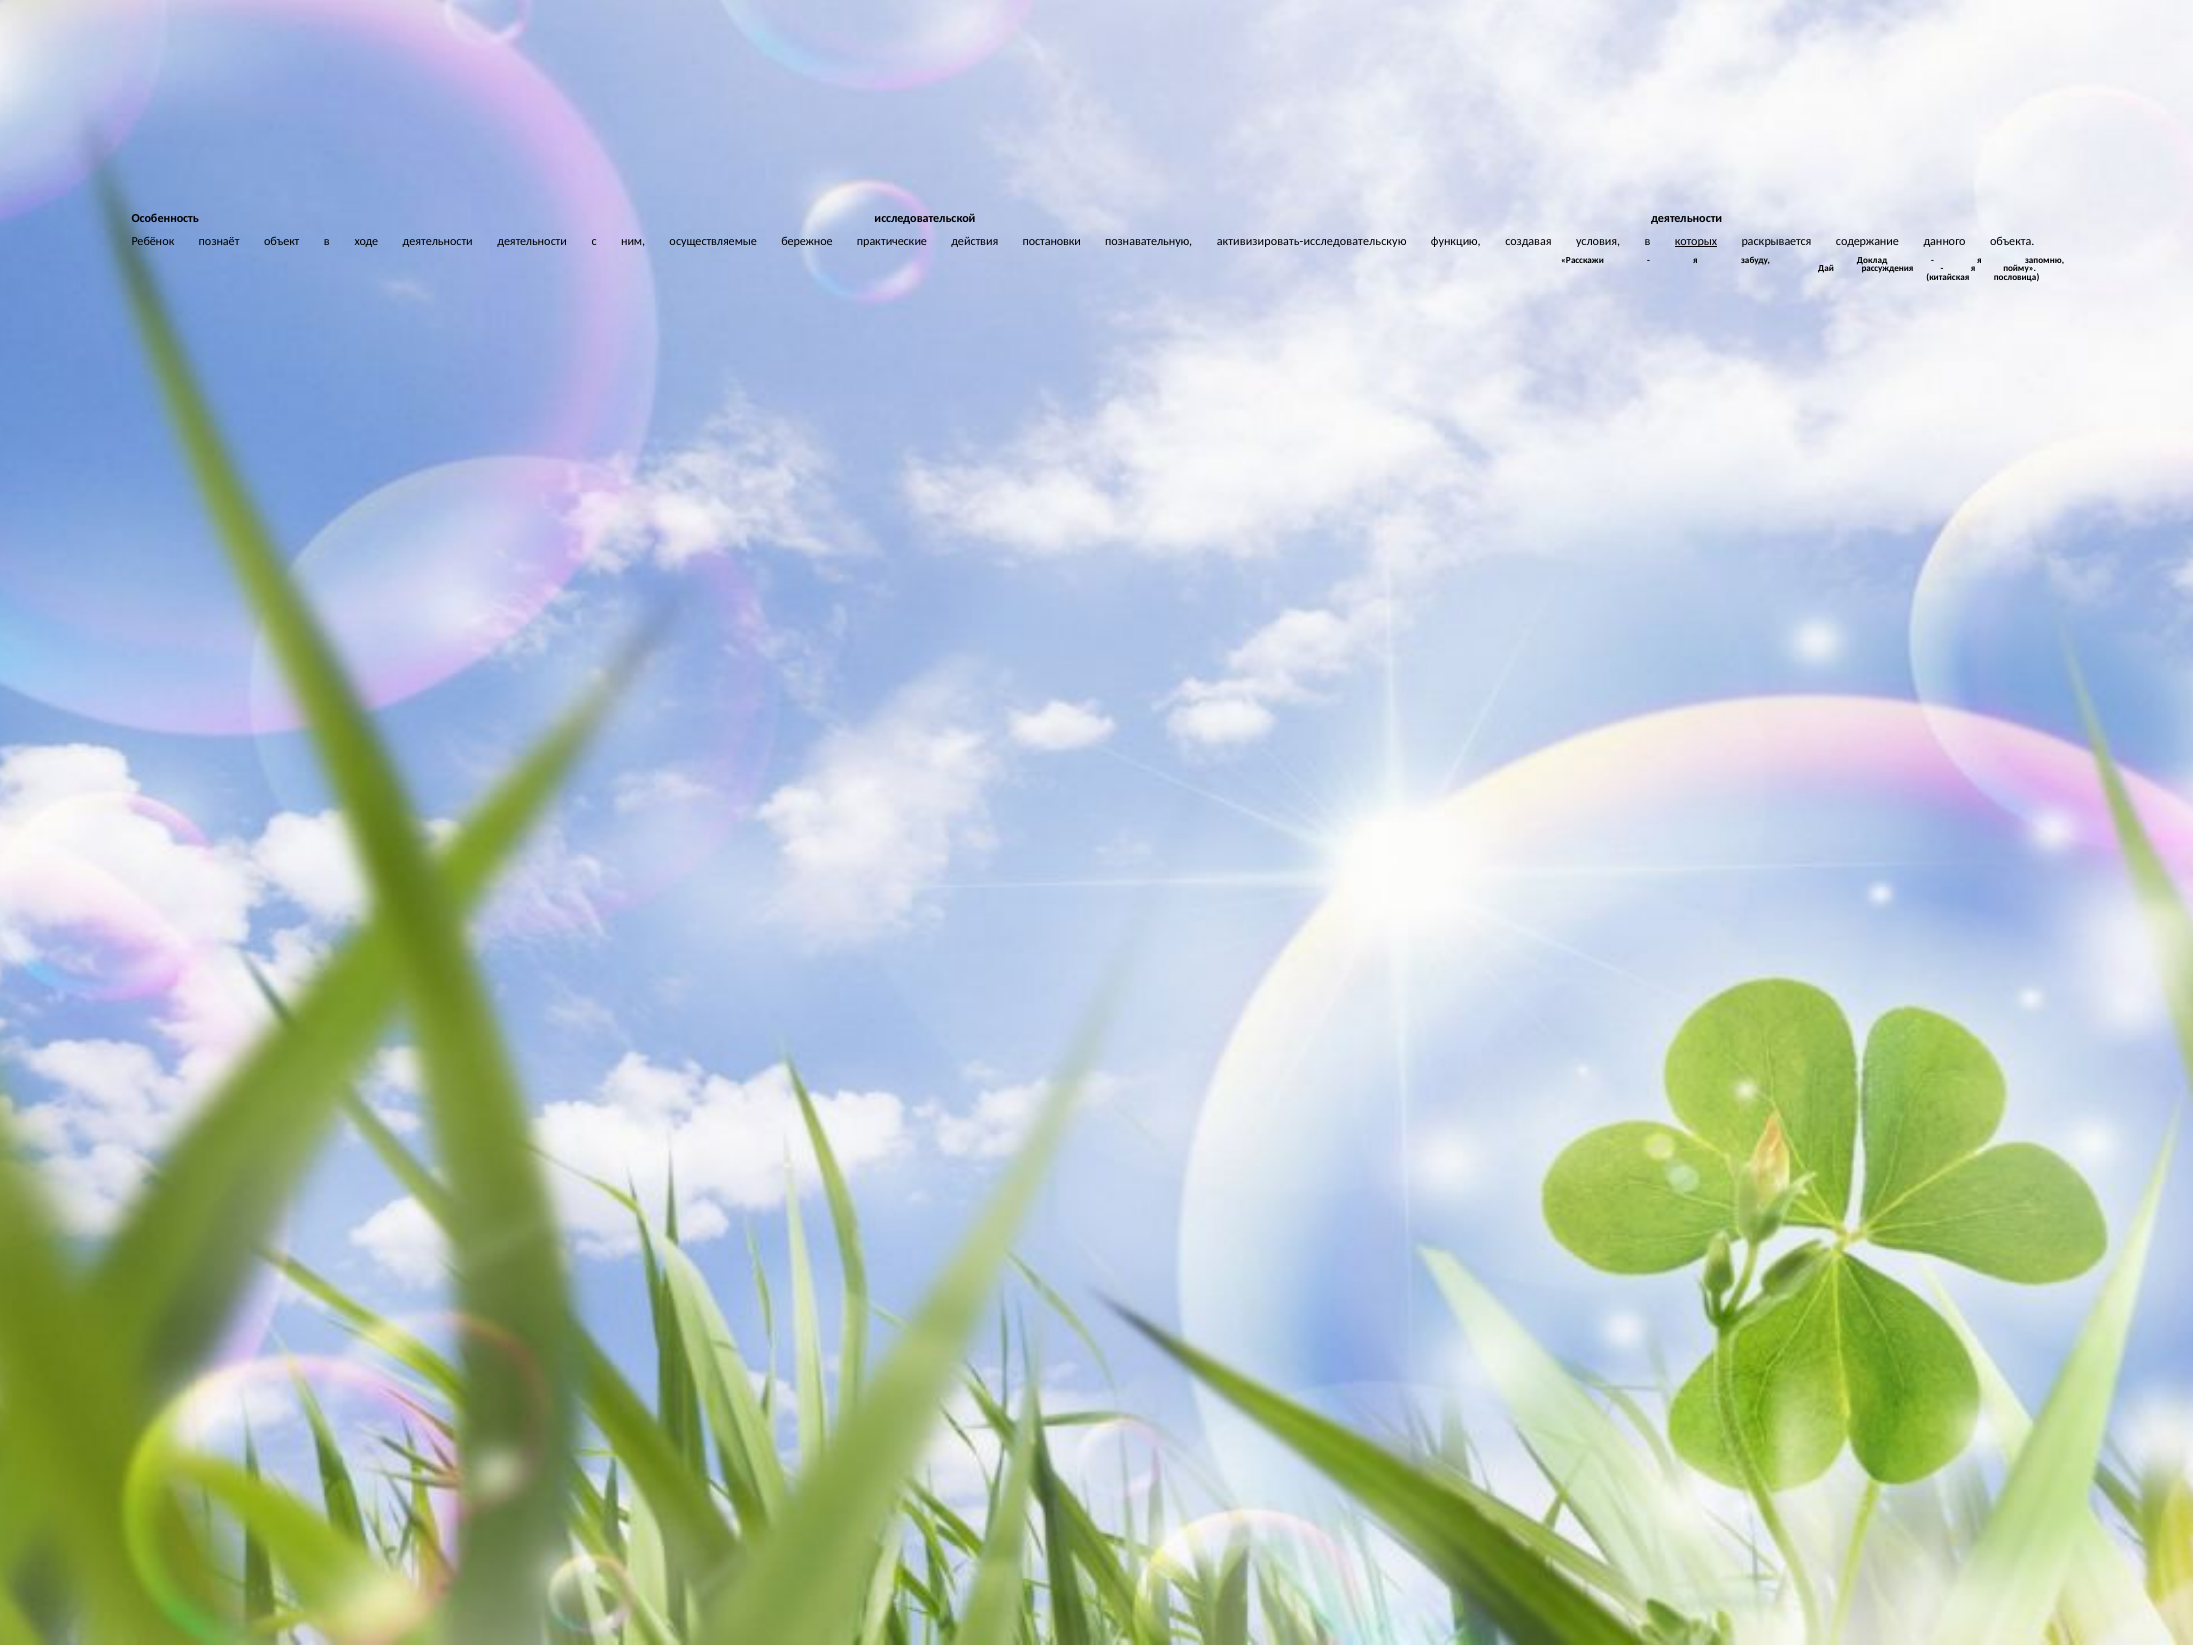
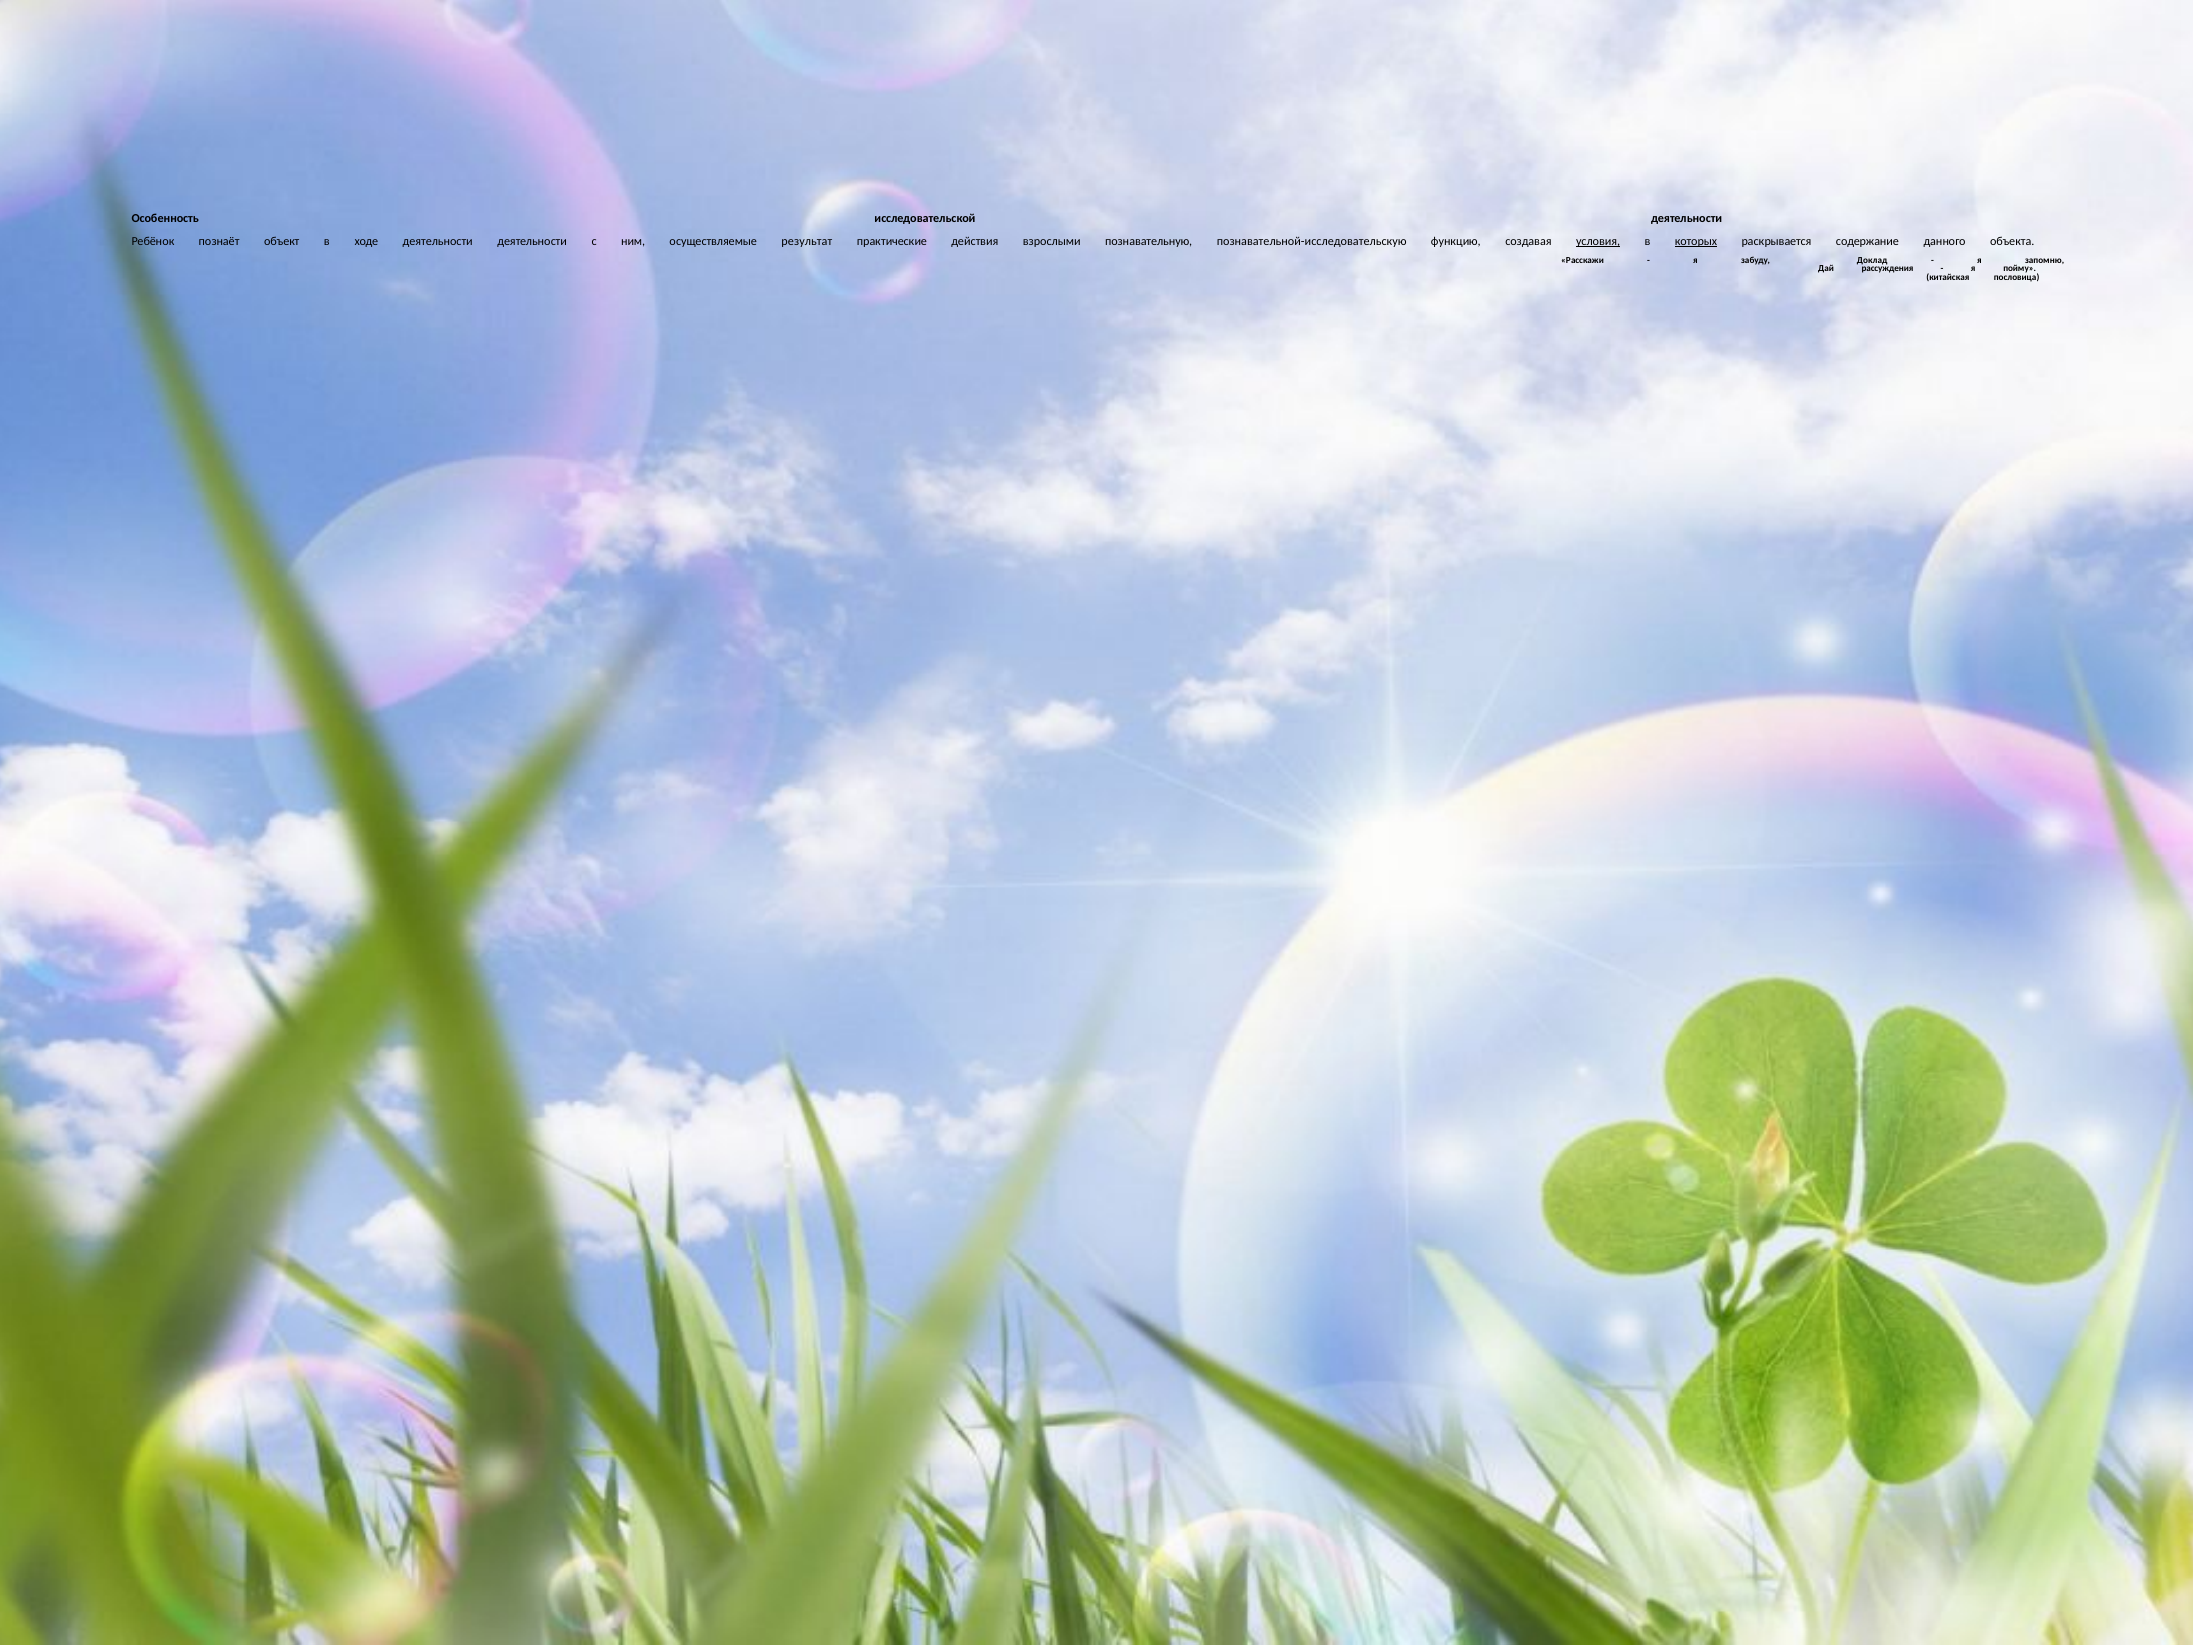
бережное: бережное -> результат (807, 241)
постановки: постановки -> взрослыми (1052, 241)
активизировать-исследовательскую: активизировать-исследовательскую -> познавательной-исследовательскую (1312, 241)
условия underline: none -> present (1598, 241)
